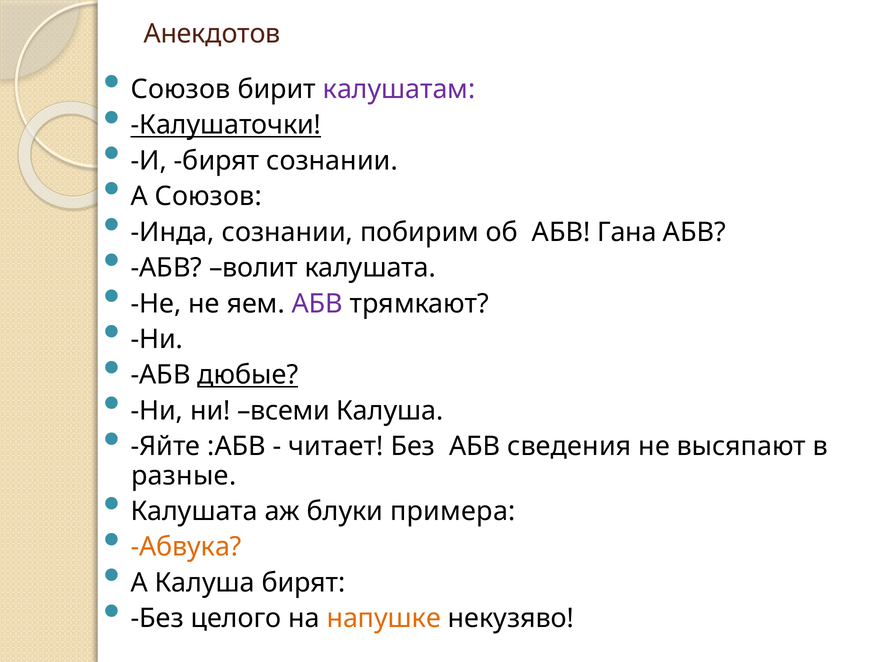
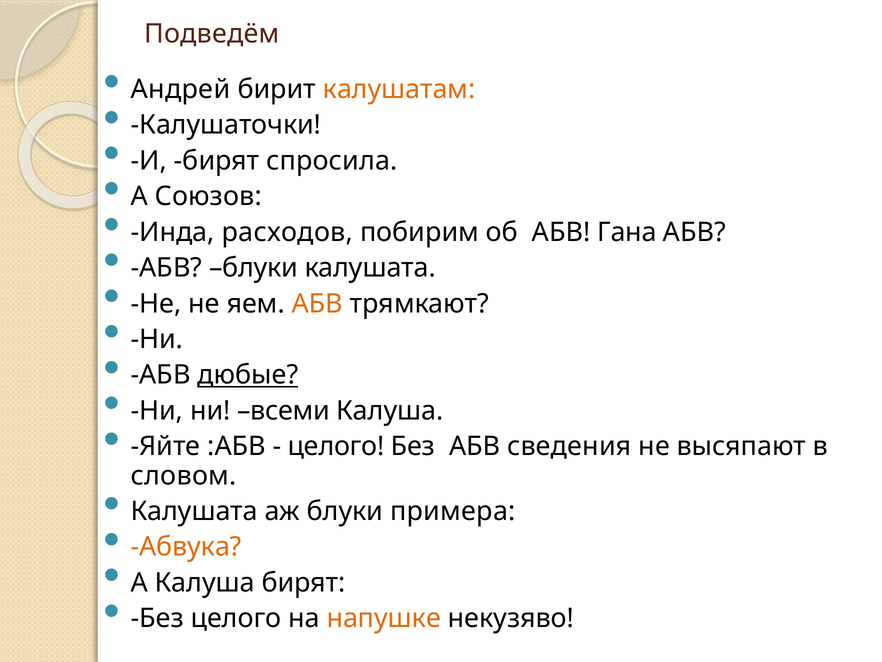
Анекдотов: Анекдотов -> Подведём (212, 34)
Союзов: Союзов -> Андрей (181, 89)
калушатам colour: purple -> orange (399, 89)
Калушаточки underline: present -> none (226, 125)
бирят сознании: сознании -> спросила (332, 161)
Инда сознании: сознании -> расходов (287, 232)
АБВ волит: волит -> блуки (253, 268)
АБВ colour: purple -> orange (317, 303)
читает: читает -> целого (336, 446)
разные: разные -> словом (184, 475)
